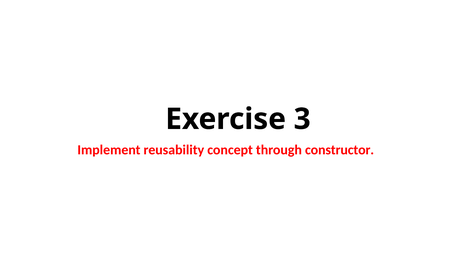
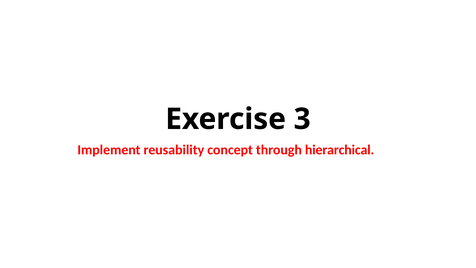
constructor: constructor -> hierarchical (340, 150)
